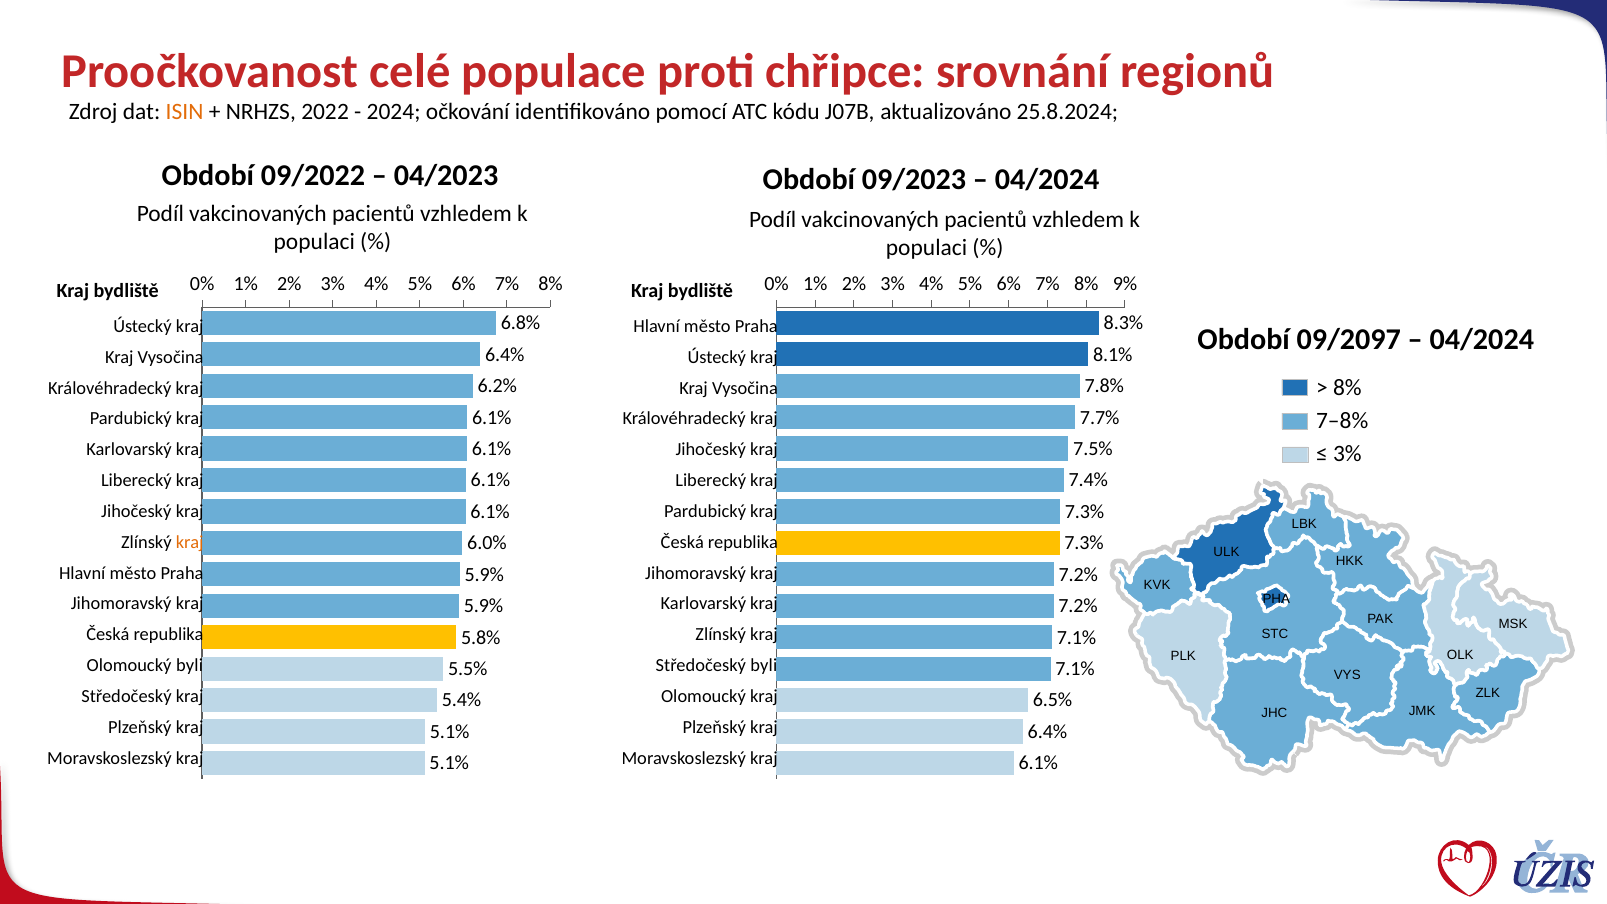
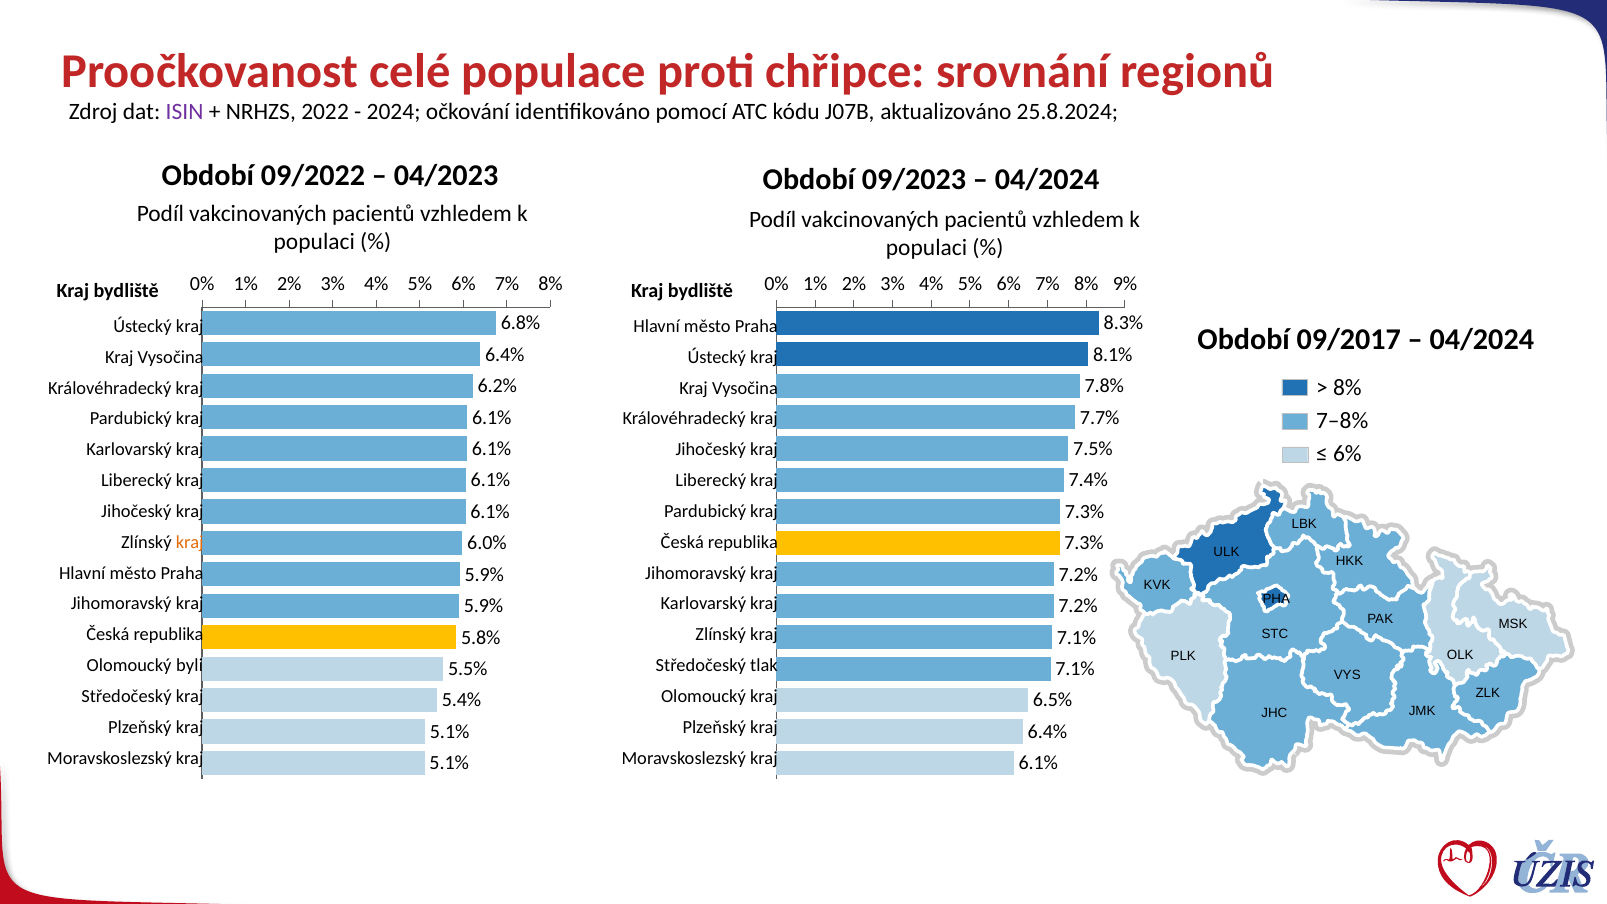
ISIN colour: orange -> purple (185, 112)
09/2097: 09/2097 -> 09/2017 (1349, 339)
3%: 3% -> 6% (1347, 453)
Středočeský byli: byli -> tlak (764, 666)
